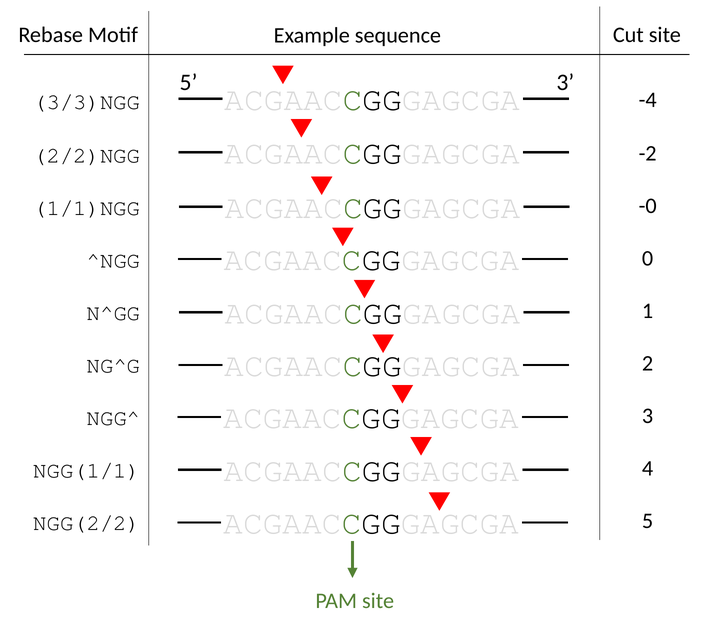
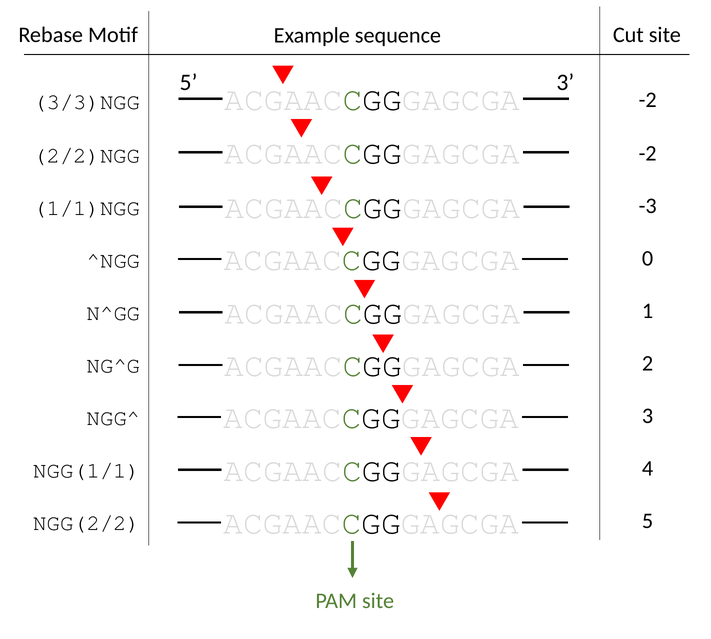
3/3)NGG -4: -4 -> -2 (648, 100)
-0: -0 -> -3 (648, 206)
